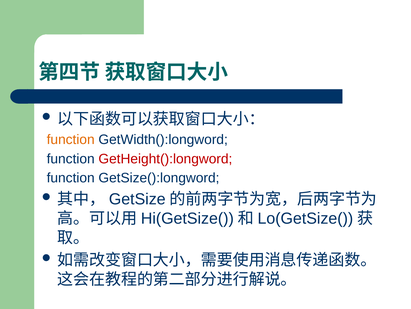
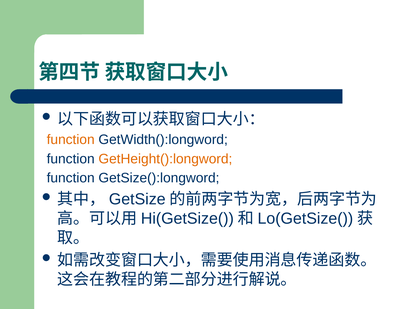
GetHeight():longword colour: red -> orange (165, 159)
